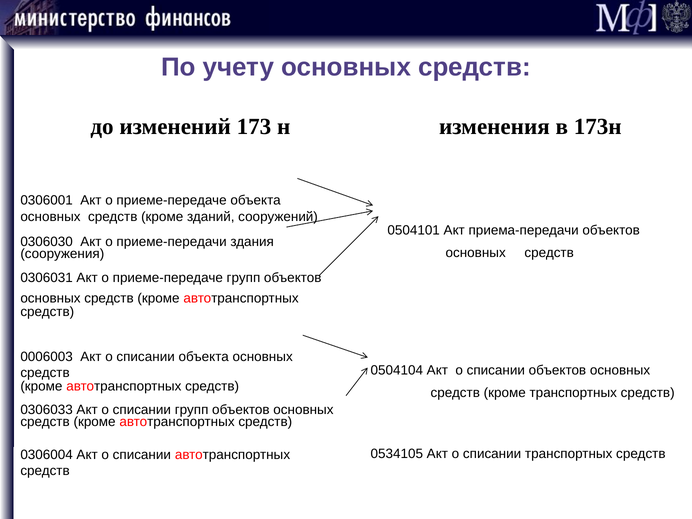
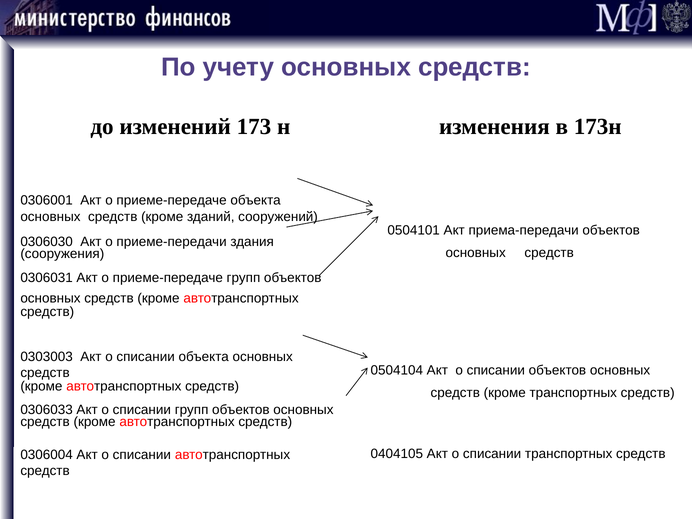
0006003: 0006003 -> 0303003 (47, 357)
0534105: 0534105 -> 0404105 (397, 454)
